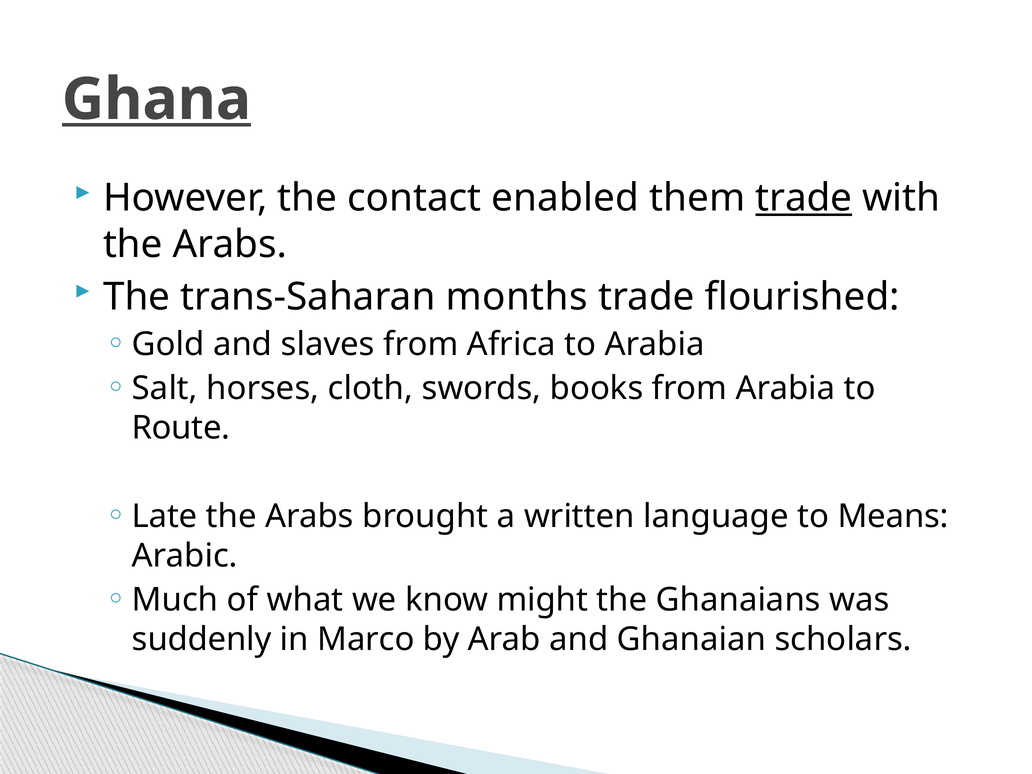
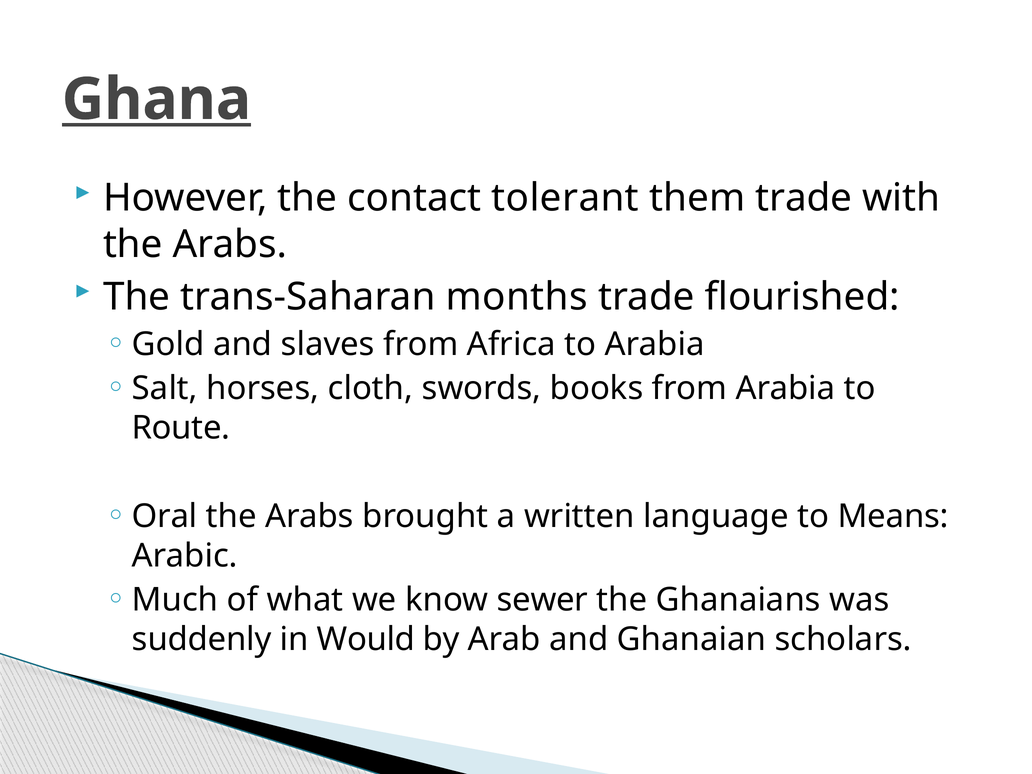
enabled: enabled -> tolerant (565, 198)
trade underline: present -> none (804, 198)
Late: Late -> Oral (165, 516)
might: might -> sewer (542, 600)
Marco: Marco -> Would (366, 639)
